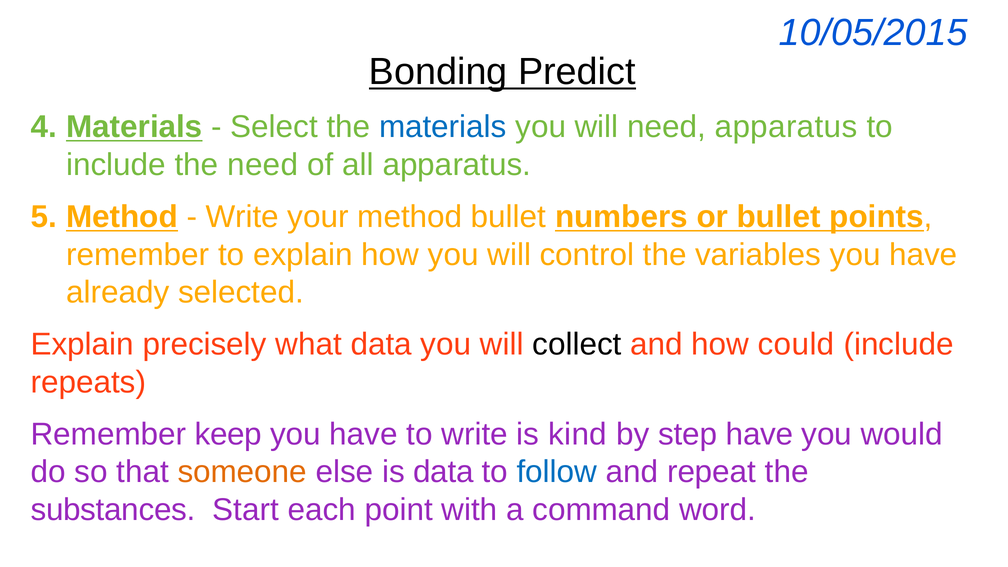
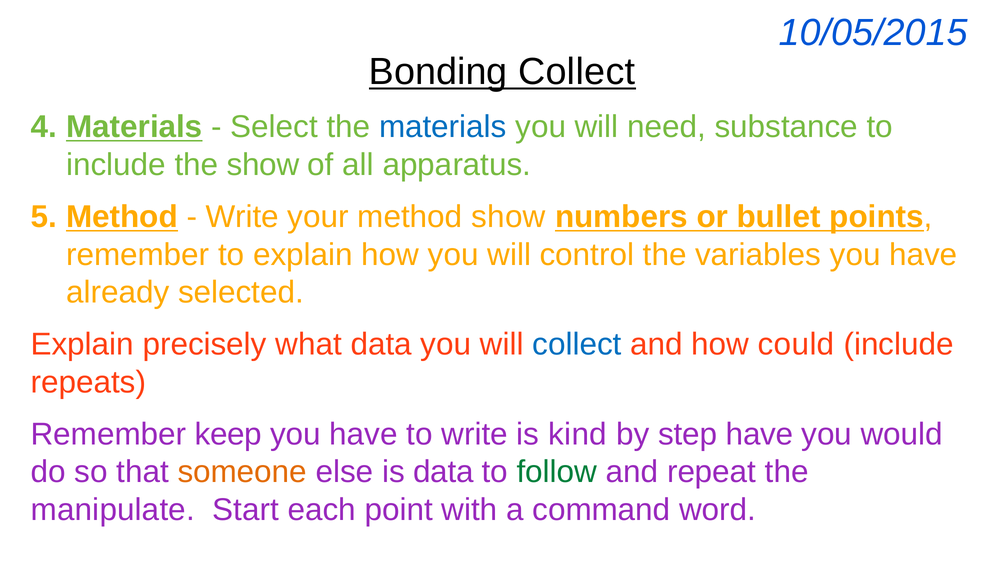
Bonding Predict: Predict -> Collect (577, 72)
need apparatus: apparatus -> substance (786, 127)
the need: need -> show (263, 165)
method bullet: bullet -> show (508, 217)
collect colour: black -> blue (577, 344)
follow colour: blue -> green (557, 472)
substances: substances -> manipulate (113, 510)
